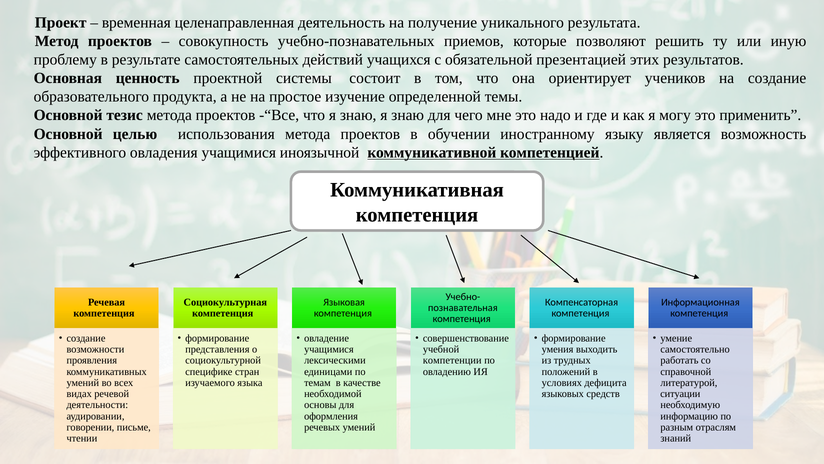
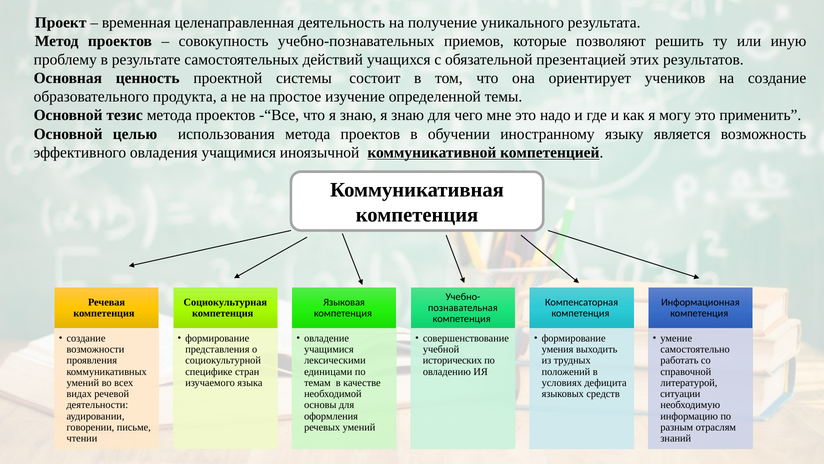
компетенции: компетенции -> исторических (452, 360)
